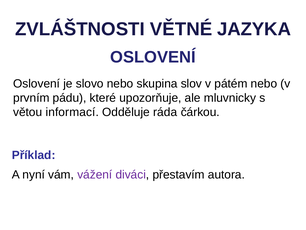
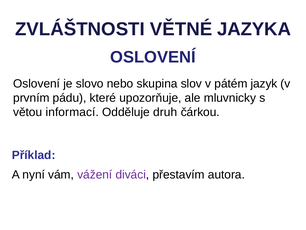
pátém nebo: nebo -> jazyk (264, 83)
ráda: ráda -> druh (165, 112)
